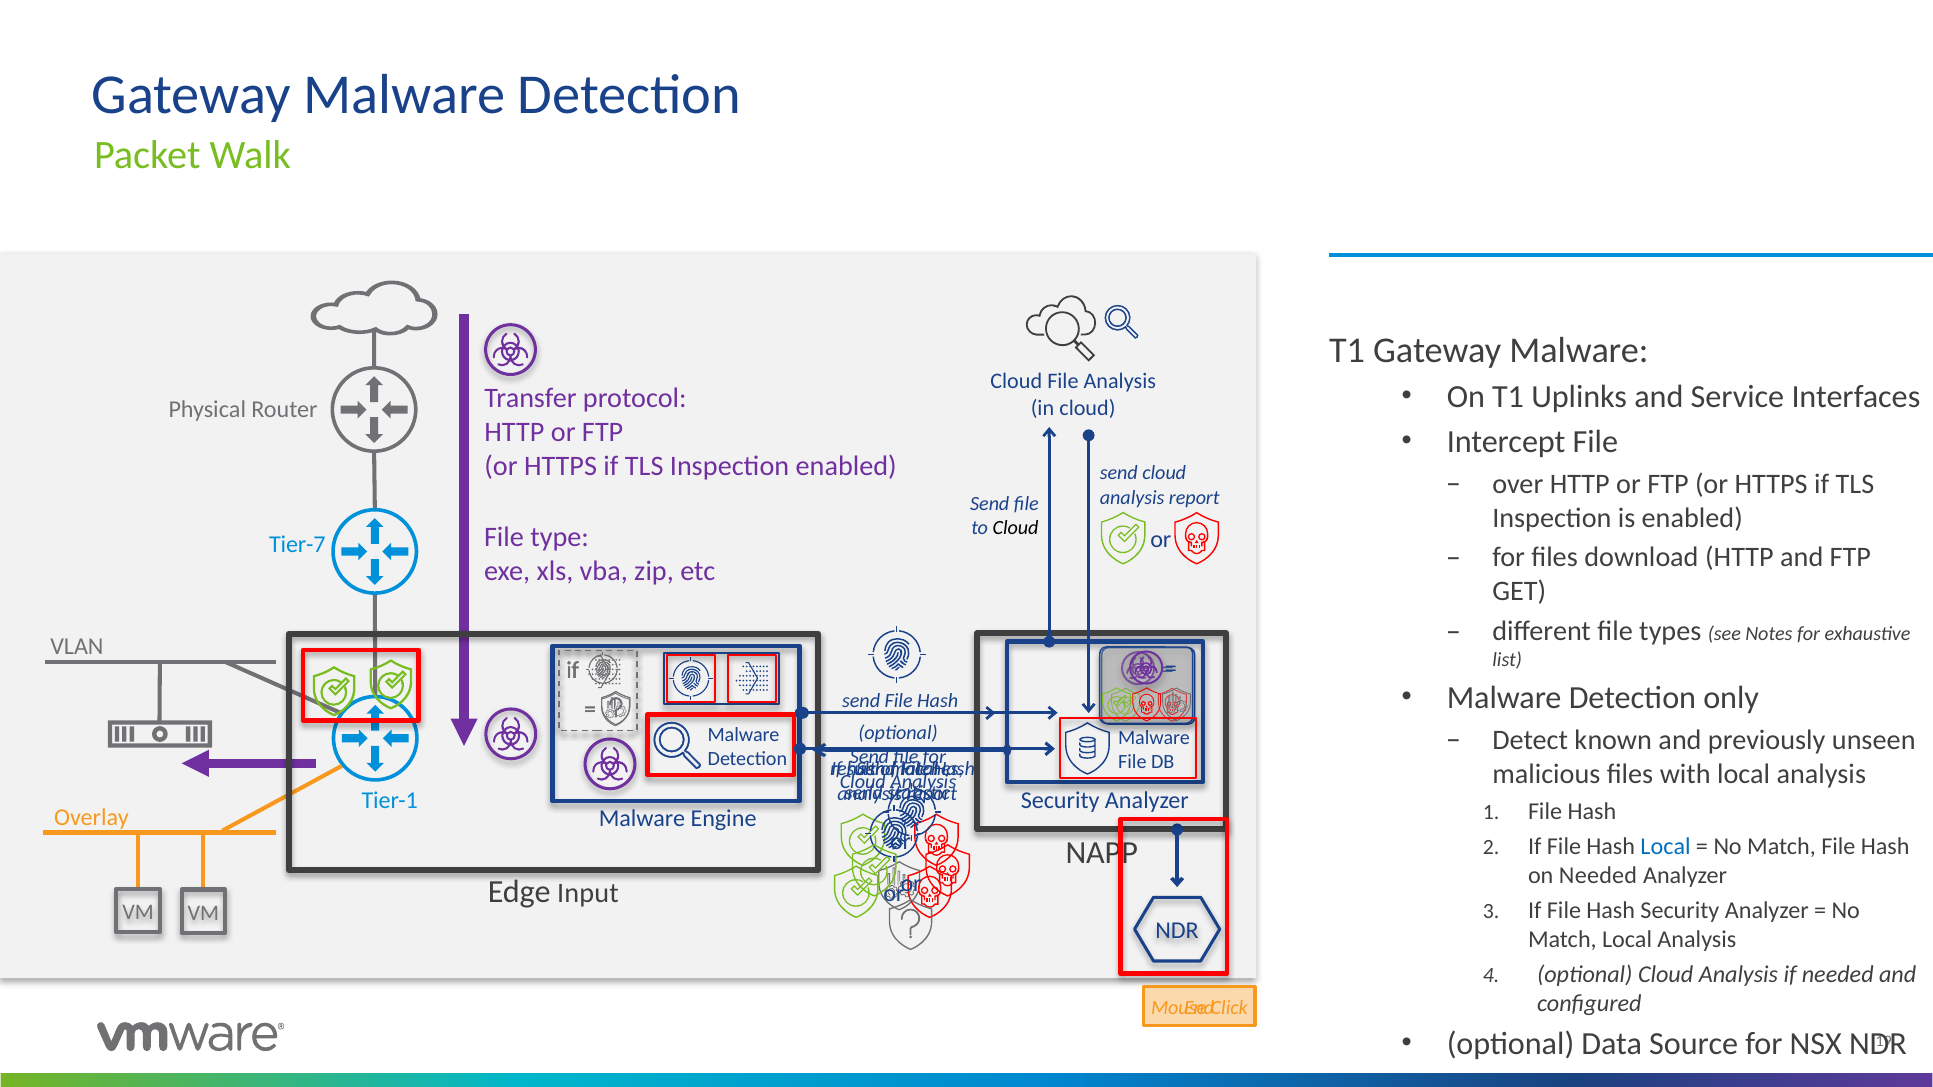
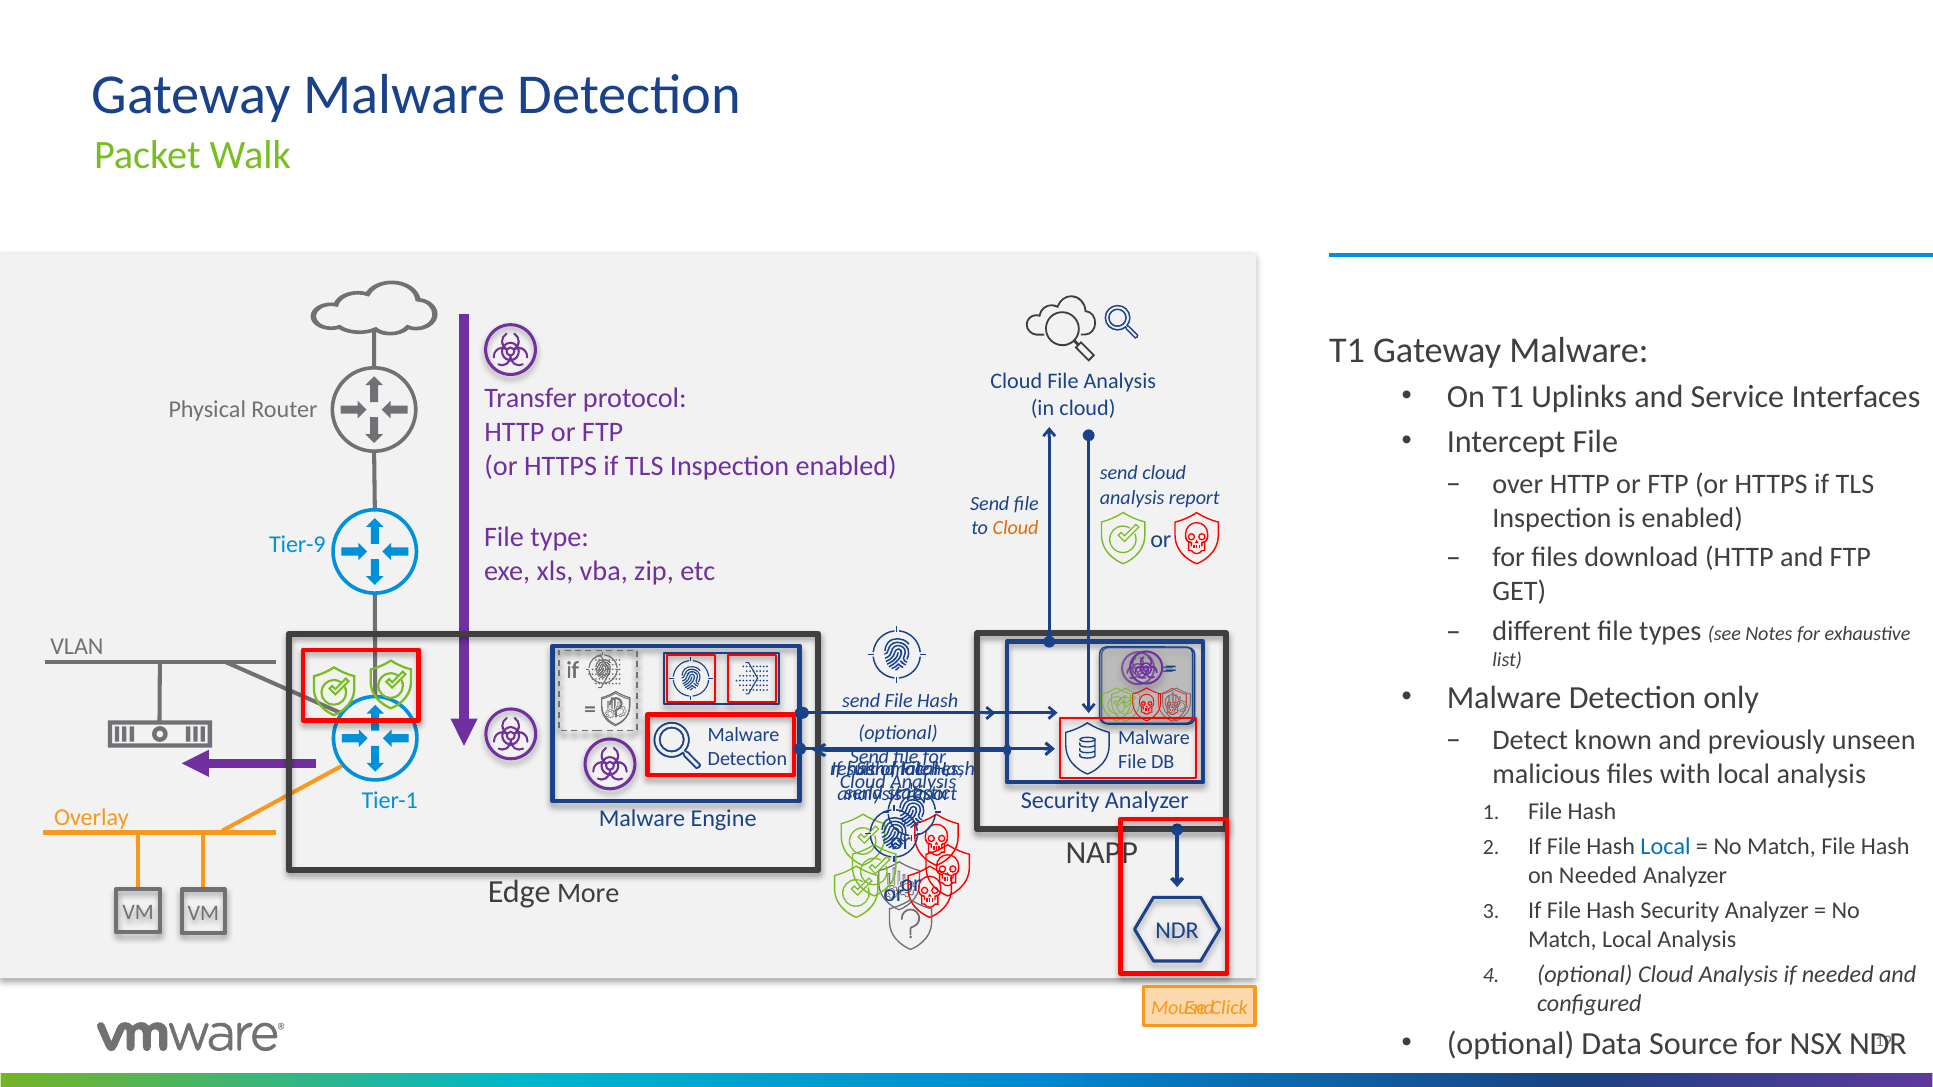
Cloud colour: black -> orange (1016, 528)
Tier-7: Tier-7 -> Tier-9 (297, 544)
Input: Input -> More (588, 894)
